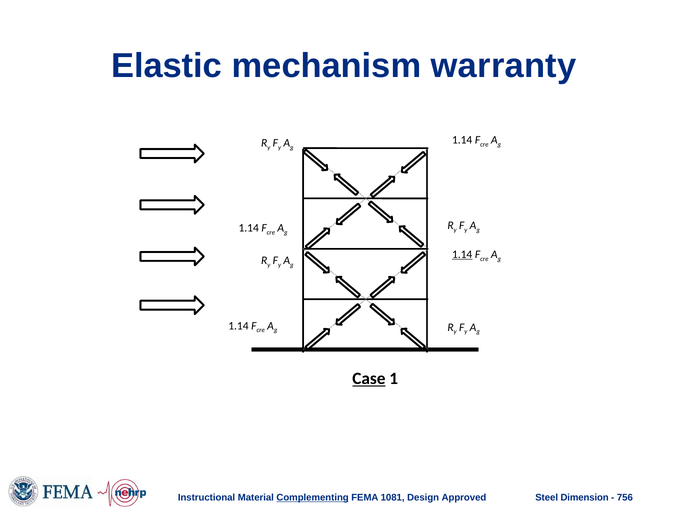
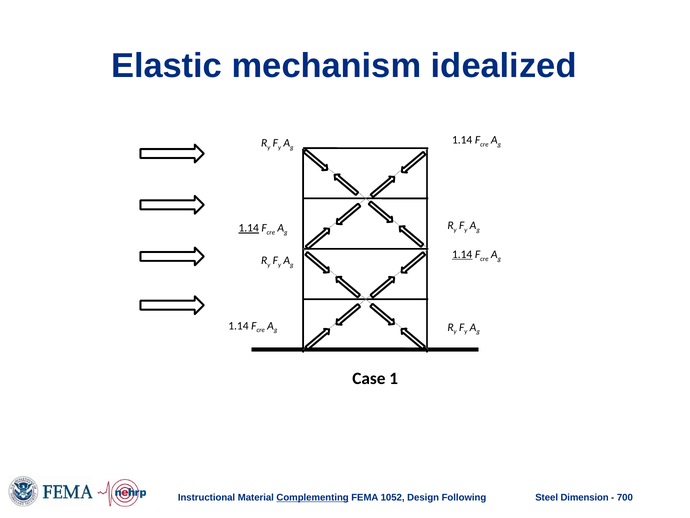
warranty: warranty -> idealized (504, 66)
1.14 underline: none -> present (249, 228)
Case underline: present -> none (369, 378)
1081: 1081 -> 1052 (393, 497)
Approved: Approved -> Following (464, 497)
756: 756 -> 700 (625, 497)
